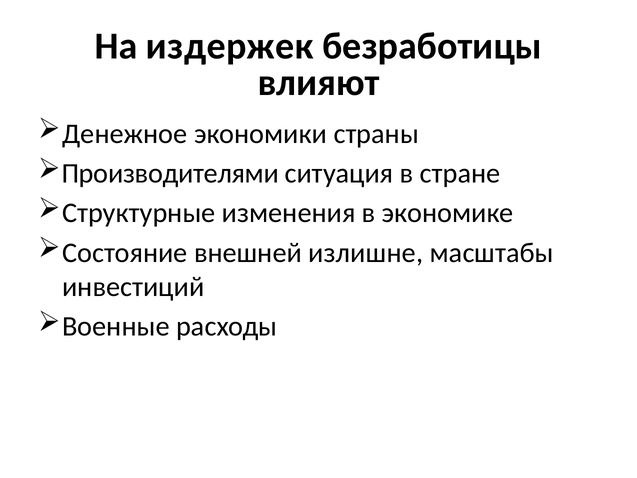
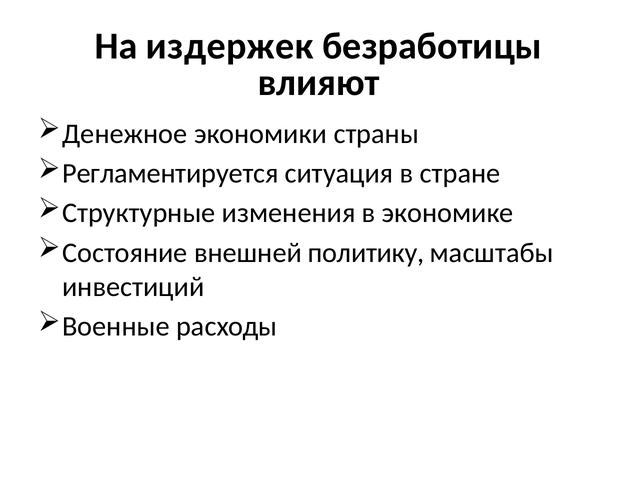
Производителями: Производителями -> Регламентируется (170, 173)
излишне: излишне -> политику (366, 253)
